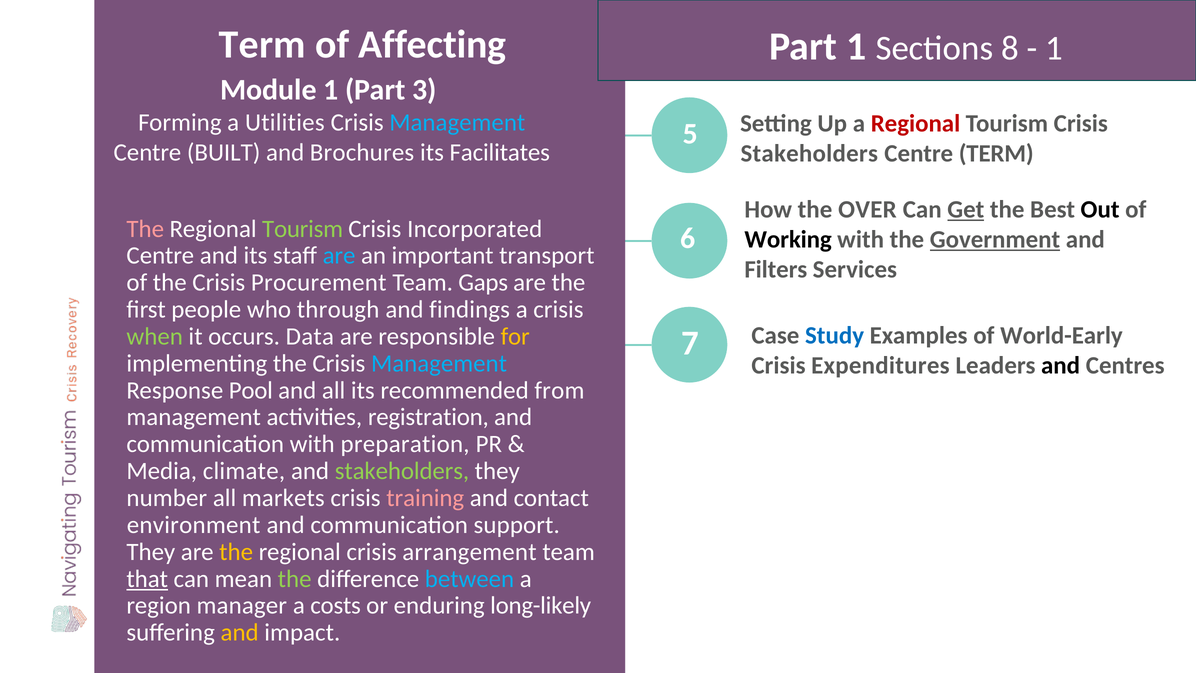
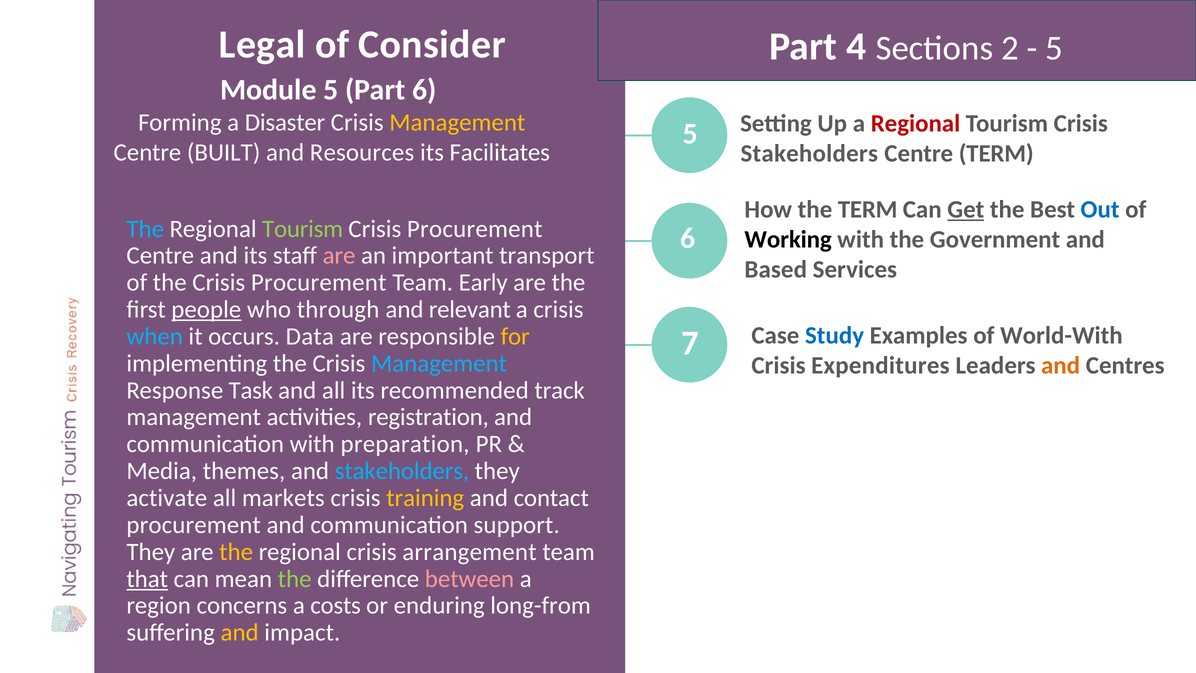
Term: Term -> Legal (262, 45)
Affecting: Affecting -> Consider (432, 45)
Part 1: 1 -> 4 (856, 46)
8: 8 -> 2 (1010, 48)
1: 1 -> 5 (1054, 48)
Module 1: 1 -> 5 (331, 90)
Part 3: 3 -> 6 (425, 90)
Utilities: Utilities -> Disaster (285, 123)
Management colour: light blue -> yellow (457, 123)
Brochures: Brochures -> Resources (362, 153)
the OVER: OVER -> TERM (868, 209)
Out colour: black -> blue (1100, 209)
The colour: pink -> light blue (145, 229)
Incorporated: Incorporated -> Procurement (475, 229)
Government underline: present -> none (995, 239)
are colour: light blue -> pink (339, 256)
Filters: Filters -> Based (776, 269)
Gaps: Gaps -> Early (483, 283)
people underline: none -> present (206, 309)
findings: findings -> relevant (470, 309)
World-Early: World-Early -> World-With (1061, 335)
when colour: light green -> light blue (155, 336)
and colour: black -> orange (1061, 365)
Pool: Pool -> Task (251, 390)
from: from -> track (560, 390)
climate: climate -> themes (244, 471)
stakeholders colour: light green -> light blue (402, 471)
number: number -> activate (167, 498)
training colour: pink -> yellow (425, 498)
environment: environment -> procurement (194, 525)
between colour: light blue -> pink (470, 579)
manager: manager -> concerns (242, 605)
long-likely: long-likely -> long-from (541, 605)
